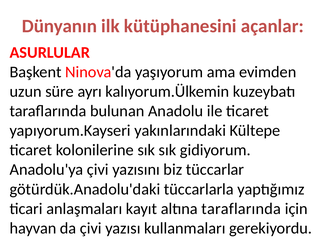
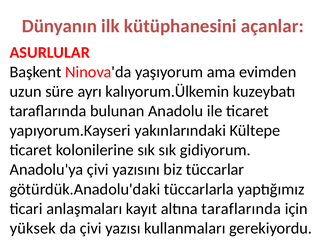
hayvan: hayvan -> yüksek (33, 229)
